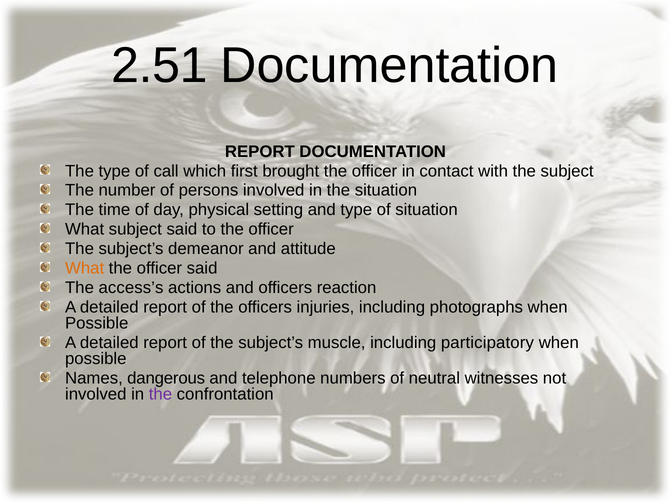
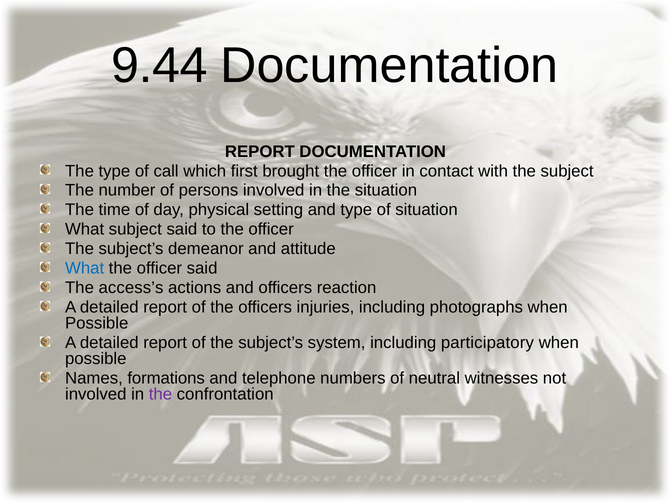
2.51: 2.51 -> 9.44 (159, 66)
What colour: orange -> blue (85, 268)
muscle: muscle -> system (337, 343)
dangerous: dangerous -> formations (166, 379)
